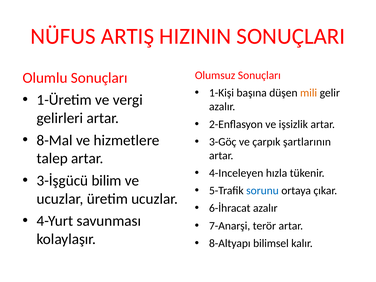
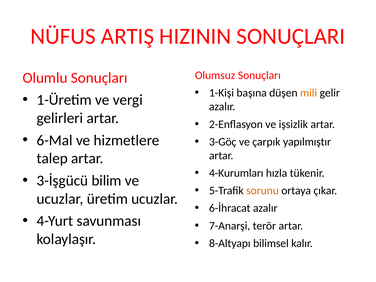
8-Mal: 8-Mal -> 6-Mal (55, 140)
şartlarının: şartlarının -> yapılmıştır (307, 142)
4-Inceleyen: 4-Inceleyen -> 4-Kurumları (236, 173)
sorunu colour: blue -> orange (262, 191)
